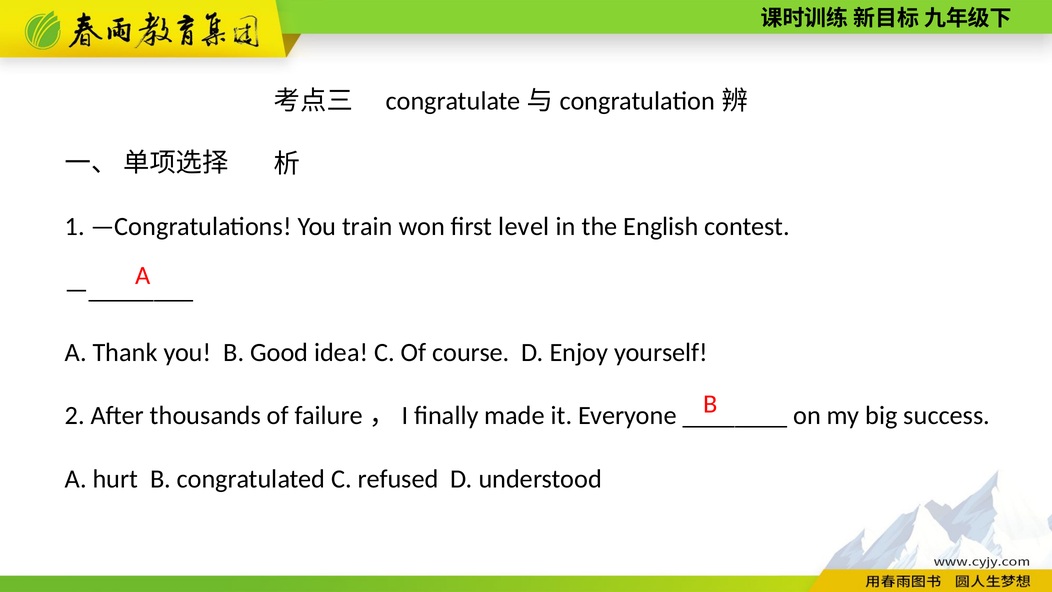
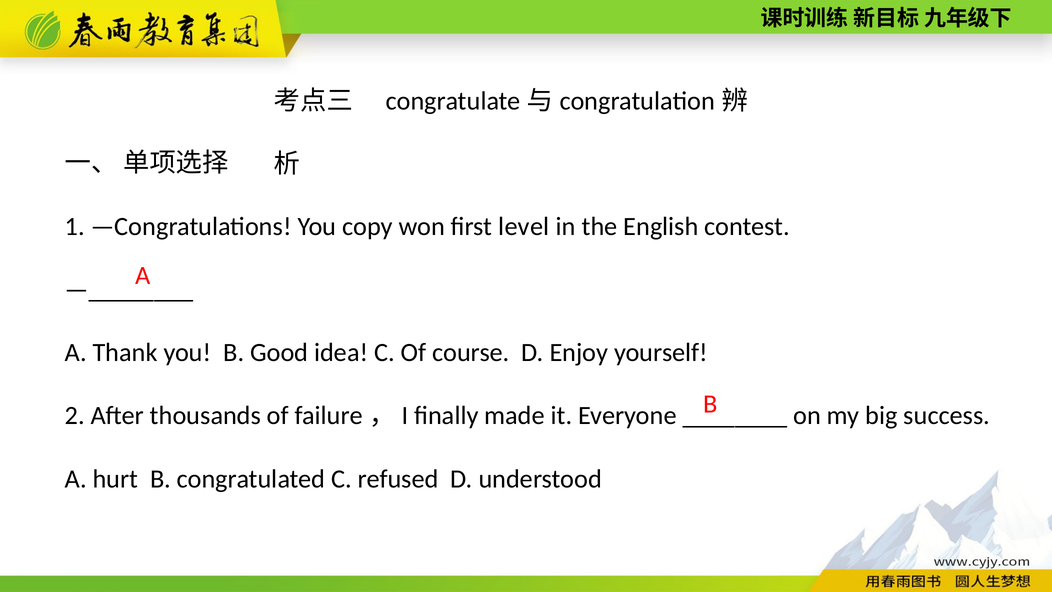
train: train -> copy (367, 226)
